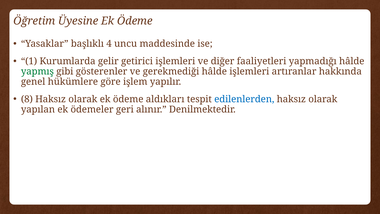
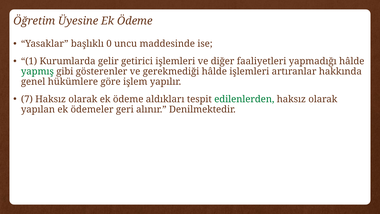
4: 4 -> 0 (109, 44)
8: 8 -> 7 (27, 99)
edilenlerden colour: blue -> green (244, 99)
